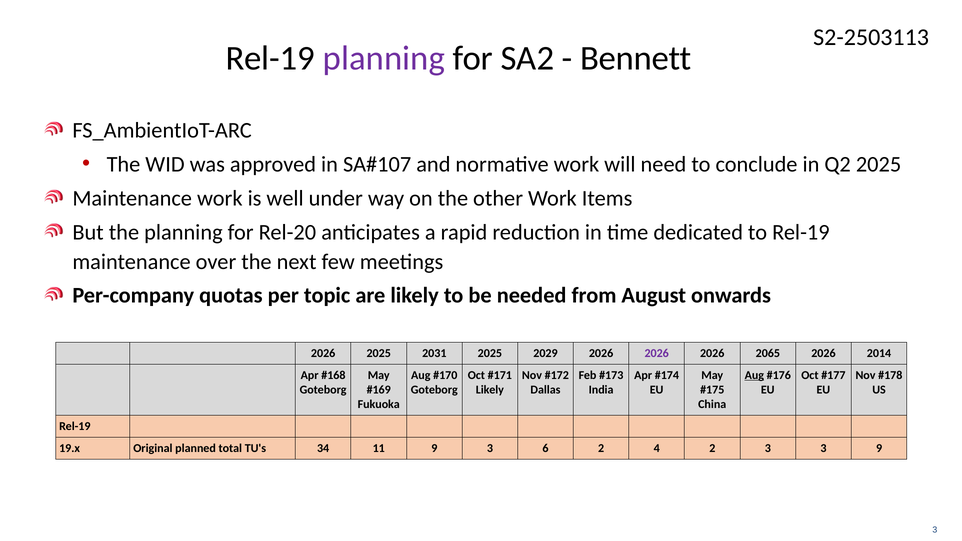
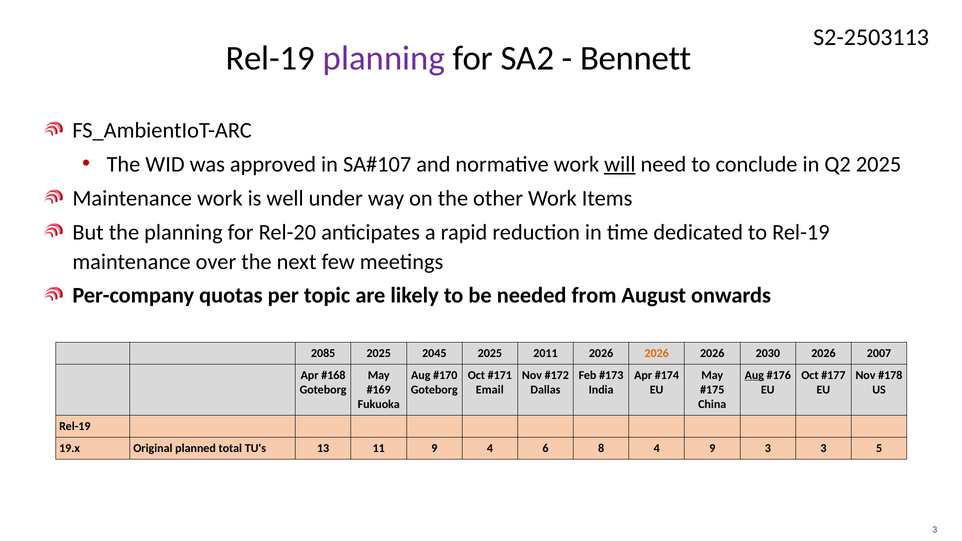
will underline: none -> present (620, 164)
2026: 2026 -> 2085 (323, 353)
2031: 2031 -> 2045 (434, 353)
2029: 2029 -> 2011 (545, 353)
2026 colour: purple -> orange (657, 353)
2065: 2065 -> 2030 (768, 353)
2014: 2014 -> 2007 (879, 353)
Likely: Likely -> Email (490, 390)
34: 34 -> 13 (323, 448)
9 3: 3 -> 4 (490, 448)
6 2: 2 -> 8 (601, 448)
4 2: 2 -> 9 (712, 448)
3 9: 9 -> 5 (879, 448)
